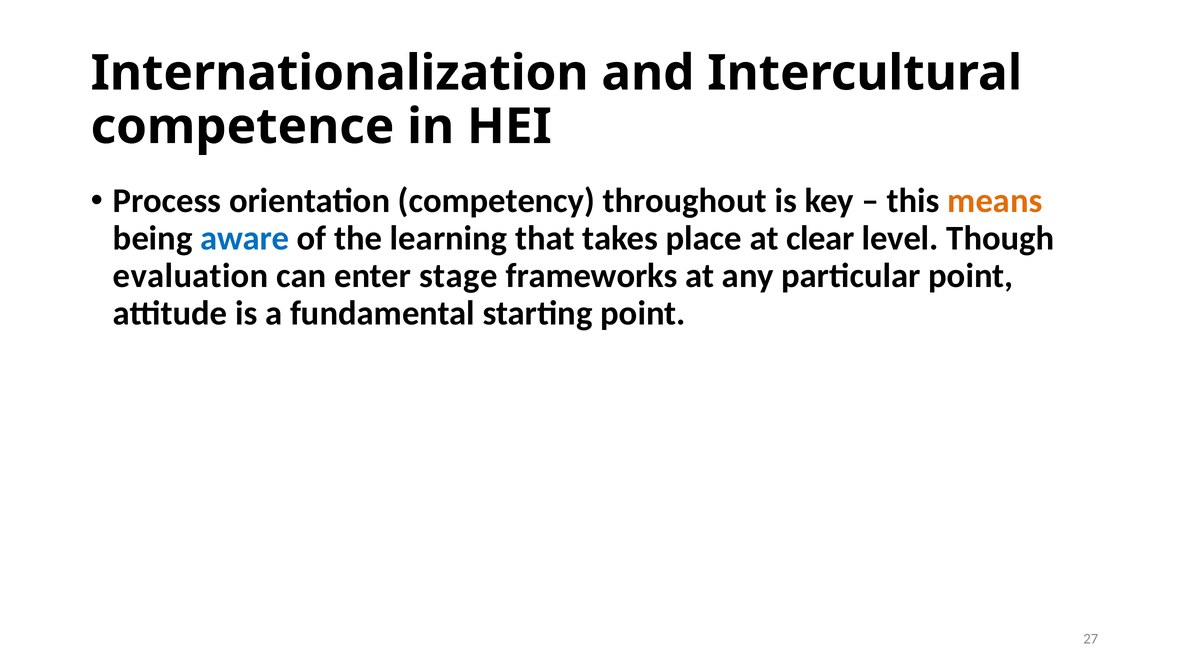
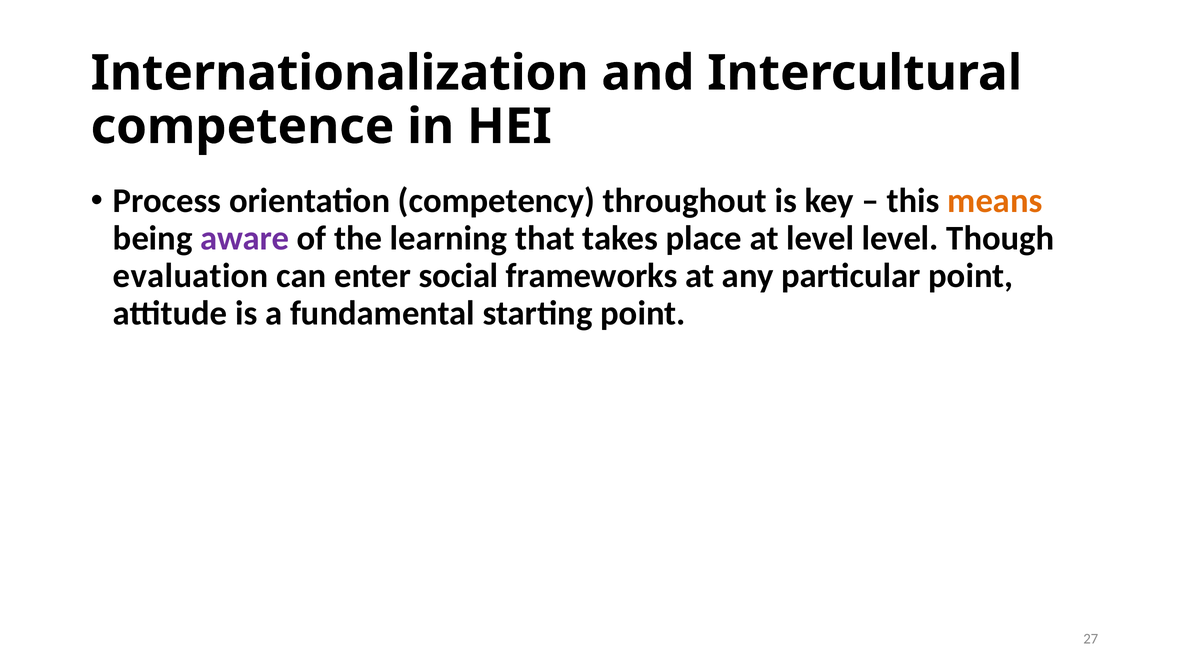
aware colour: blue -> purple (245, 238)
at clear: clear -> level (820, 238)
stage: stage -> social (459, 276)
